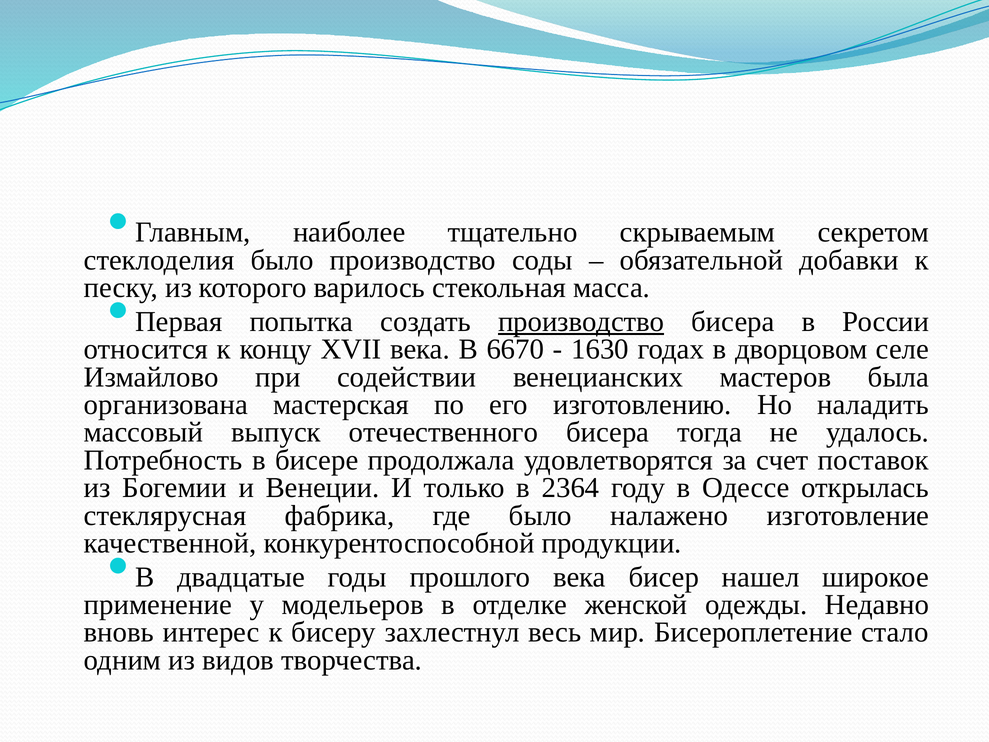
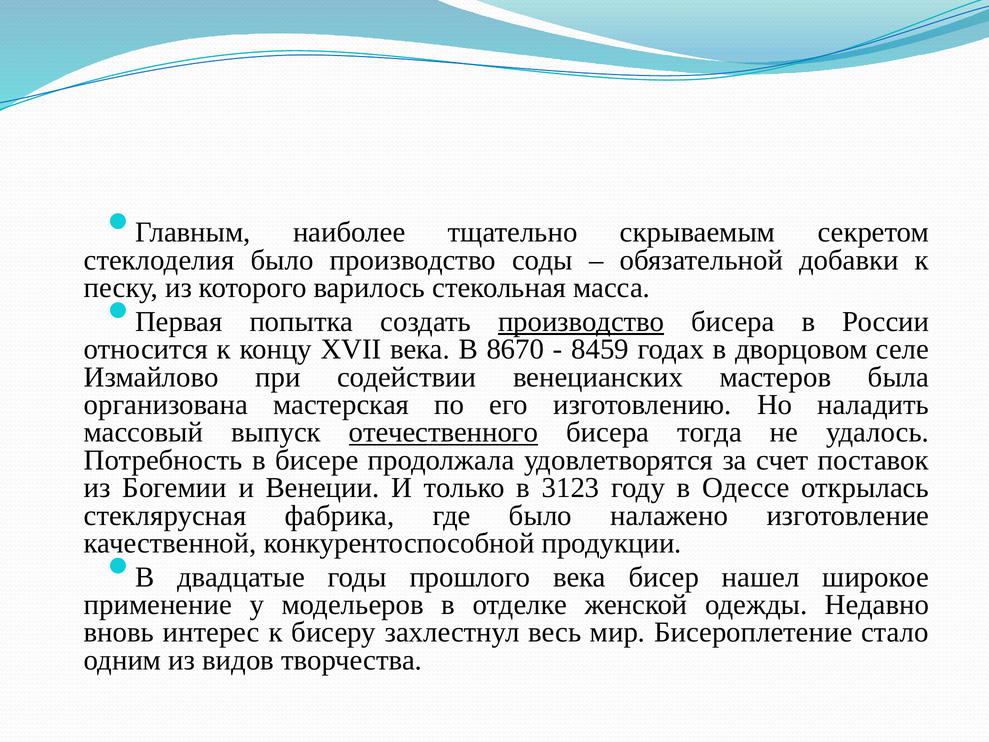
6670: 6670 -> 8670 (515, 349)
1630: 1630 -> 8459 (600, 349)
отечественного underline: none -> present (443, 432)
2364: 2364 -> 3123 (571, 488)
